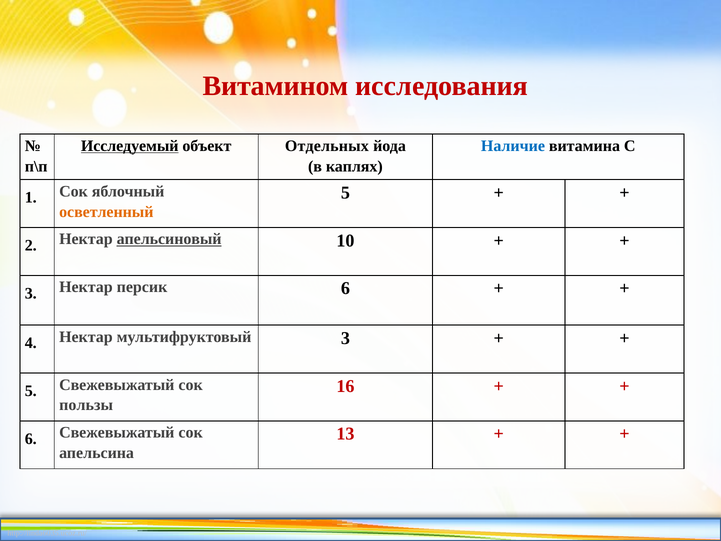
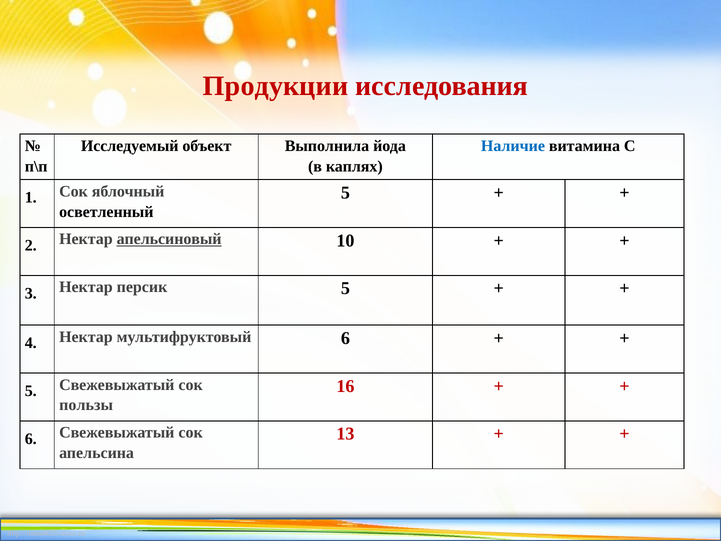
Витамином: Витамином -> Продукции (276, 86)
Исследуемый underline: present -> none (130, 146)
Отдельных: Отдельных -> Выполнила (327, 146)
осветленный colour: orange -> black (106, 212)
персик 6: 6 -> 5 (345, 288)
мультифруктовый 3: 3 -> 6 (345, 338)
